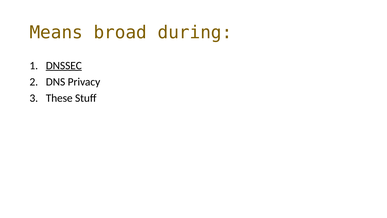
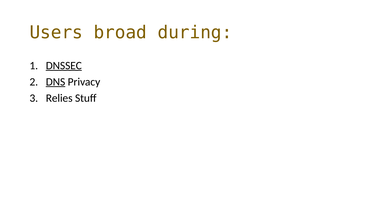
Means: Means -> Users (56, 33)
DNS underline: none -> present (56, 82)
These: These -> Relies (59, 98)
